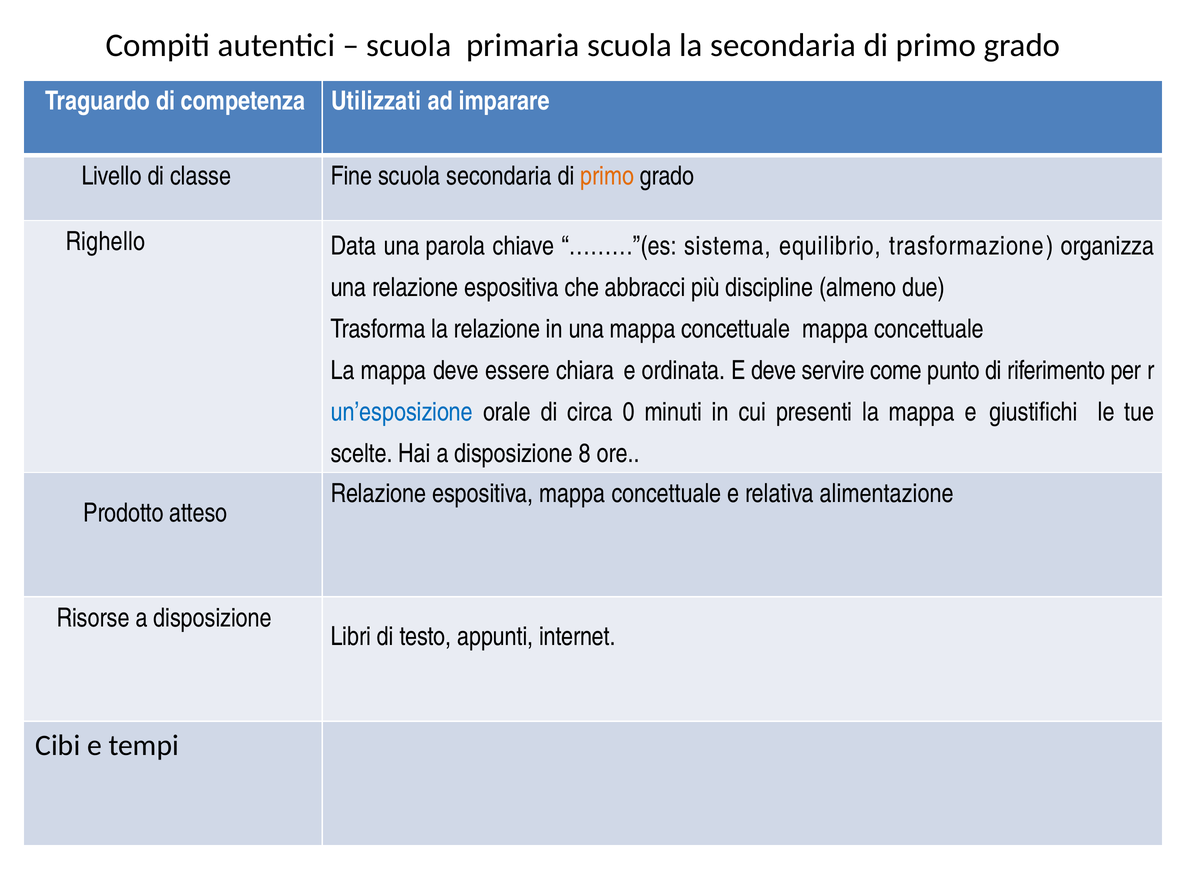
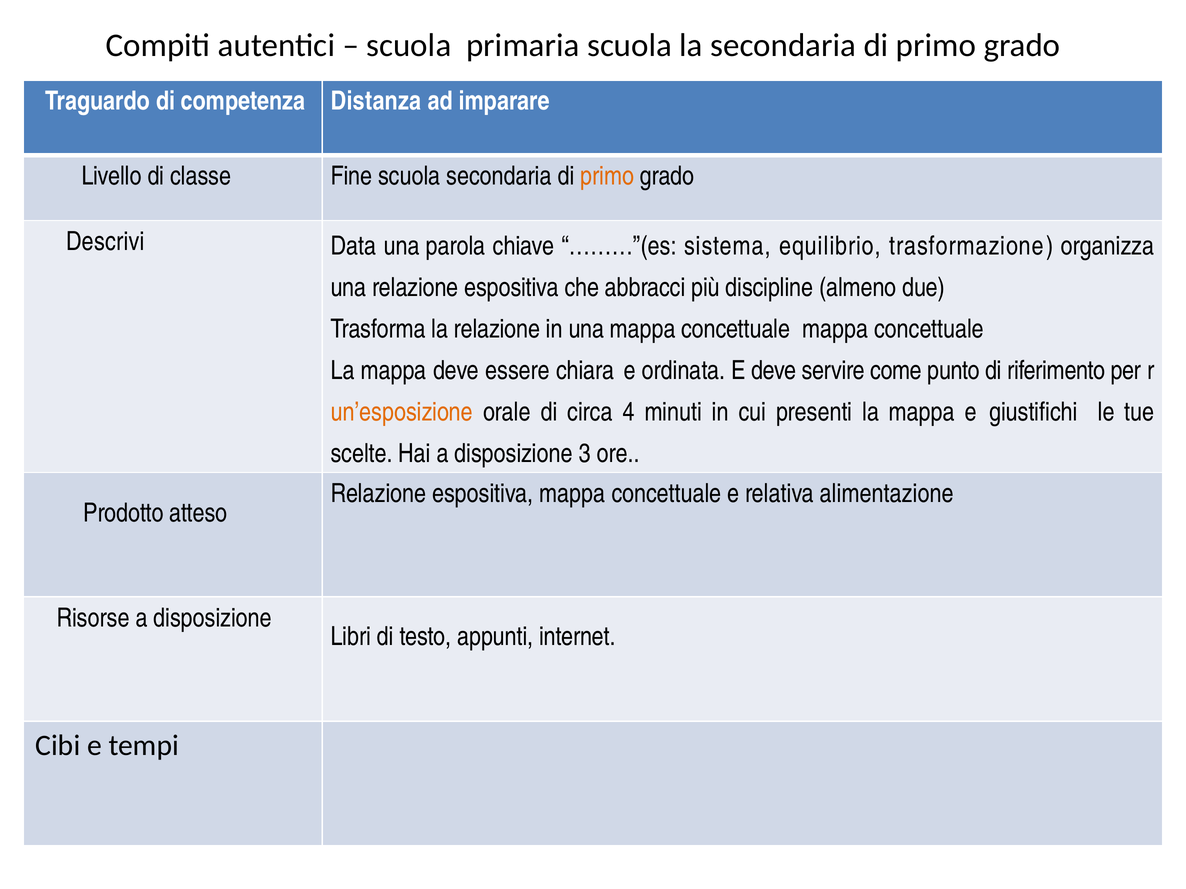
Utilizzati: Utilizzati -> Distanza (376, 101)
Righello: Righello -> Descrivi (105, 242)
un’esposizione colour: blue -> orange (402, 412)
0: 0 -> 4 (629, 412)
8: 8 -> 3 (585, 454)
